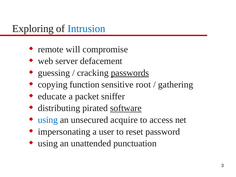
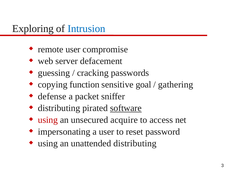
remote will: will -> user (73, 49)
passwords underline: present -> none (130, 73)
root: root -> goal (143, 85)
educate: educate -> defense (52, 96)
using colour: blue -> red (48, 120)
unattended punctuation: punctuation -> distributing (135, 143)
